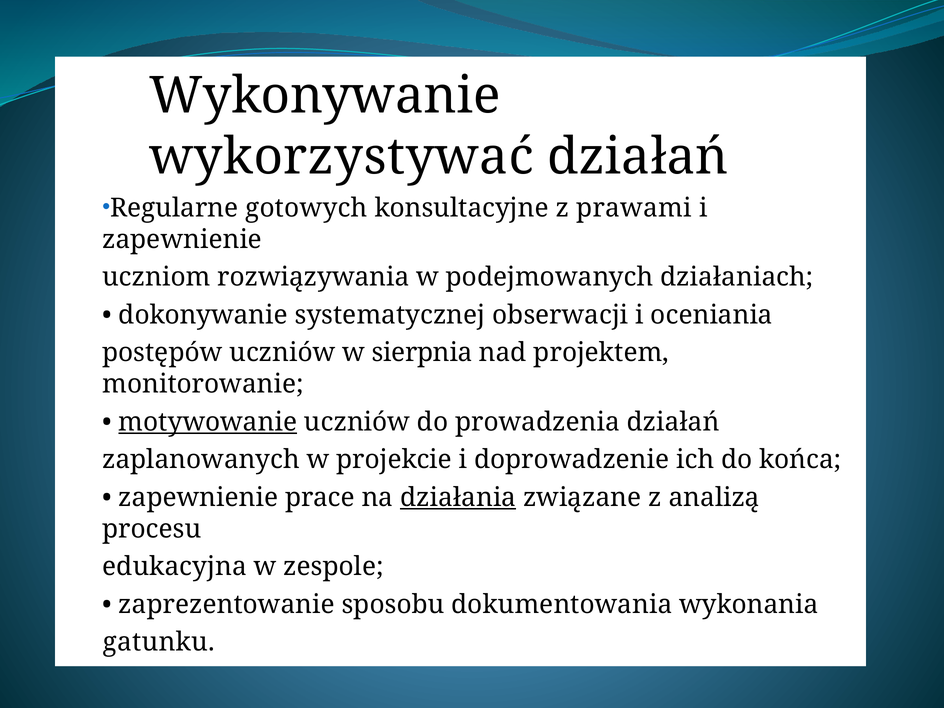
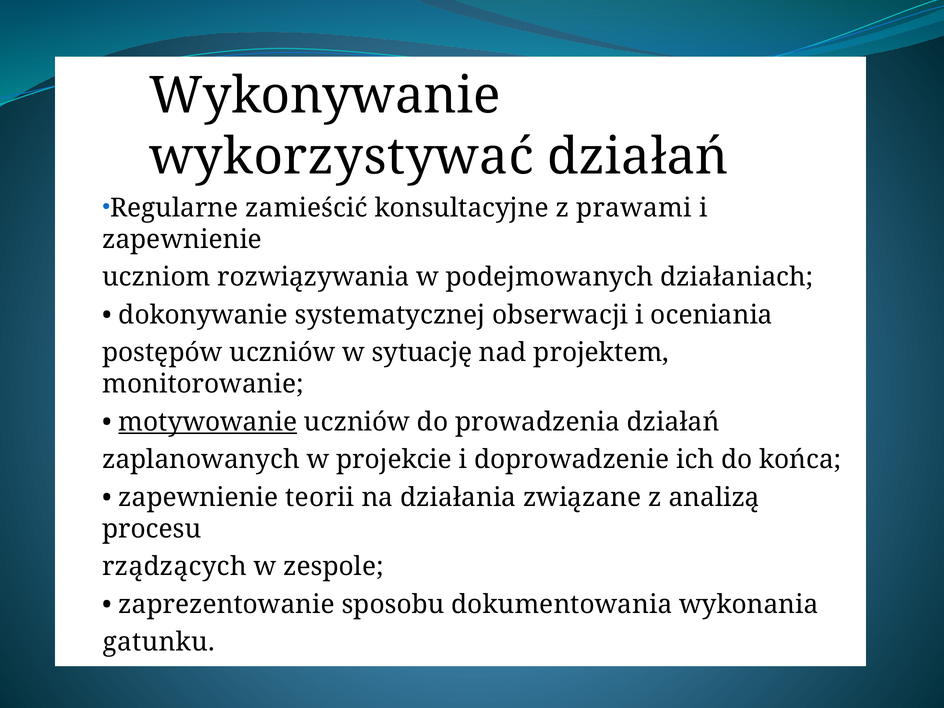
gotowych: gotowych -> zamieścić (306, 208)
sierpnia: sierpnia -> sytuację (422, 353)
prace: prace -> teorii (320, 498)
działania underline: present -> none (458, 498)
edukacyjna: edukacyjna -> rządzących (175, 567)
